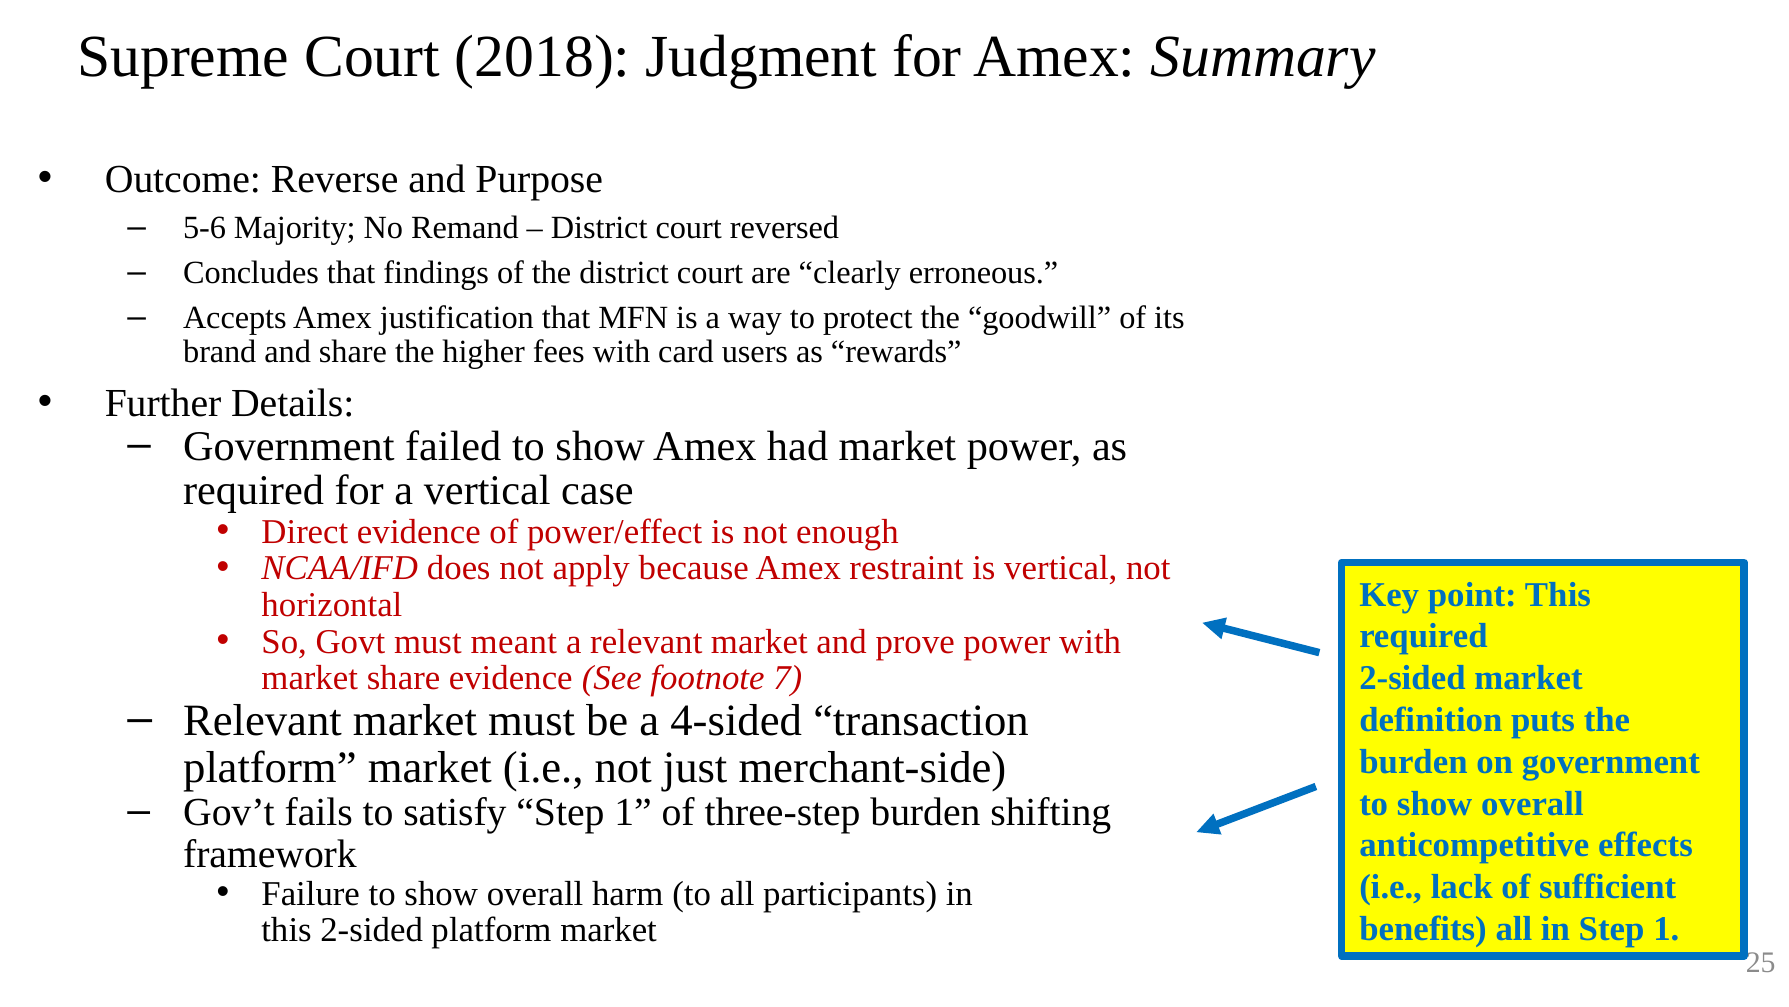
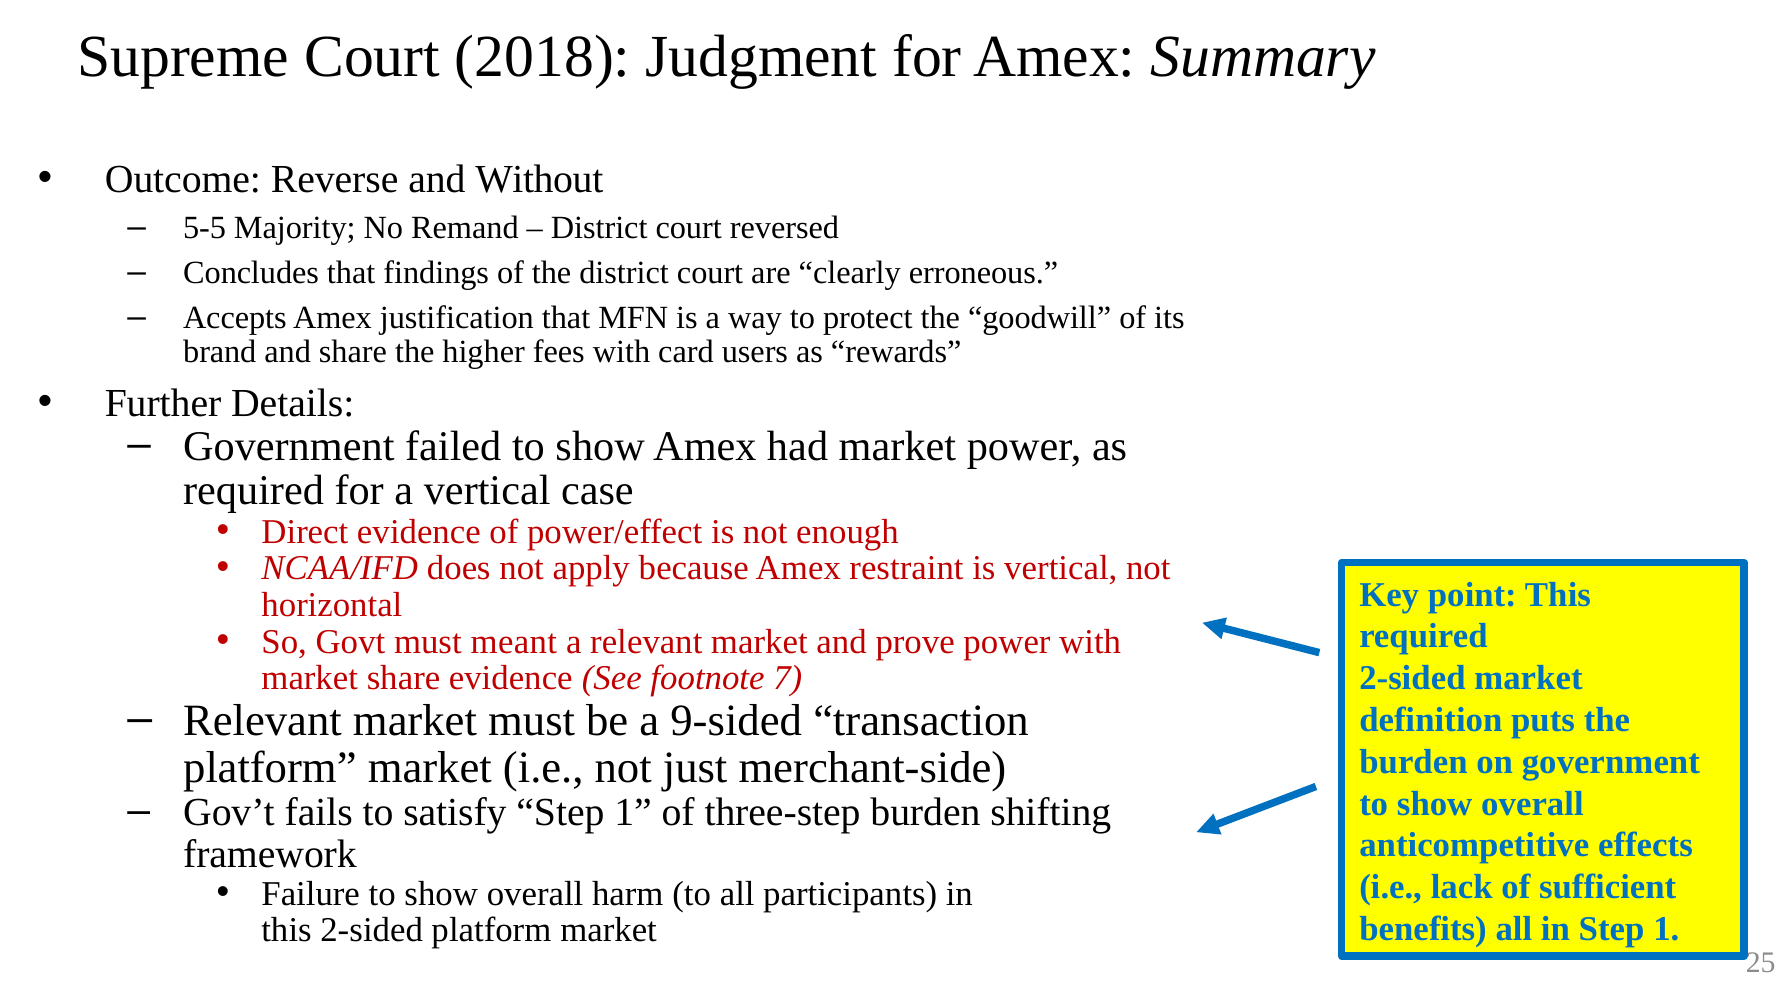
Purpose: Purpose -> Without (539, 179)
5-6: 5-6 -> 5-5 (205, 228)
4-sided: 4-sided -> 9-sided (736, 720)
